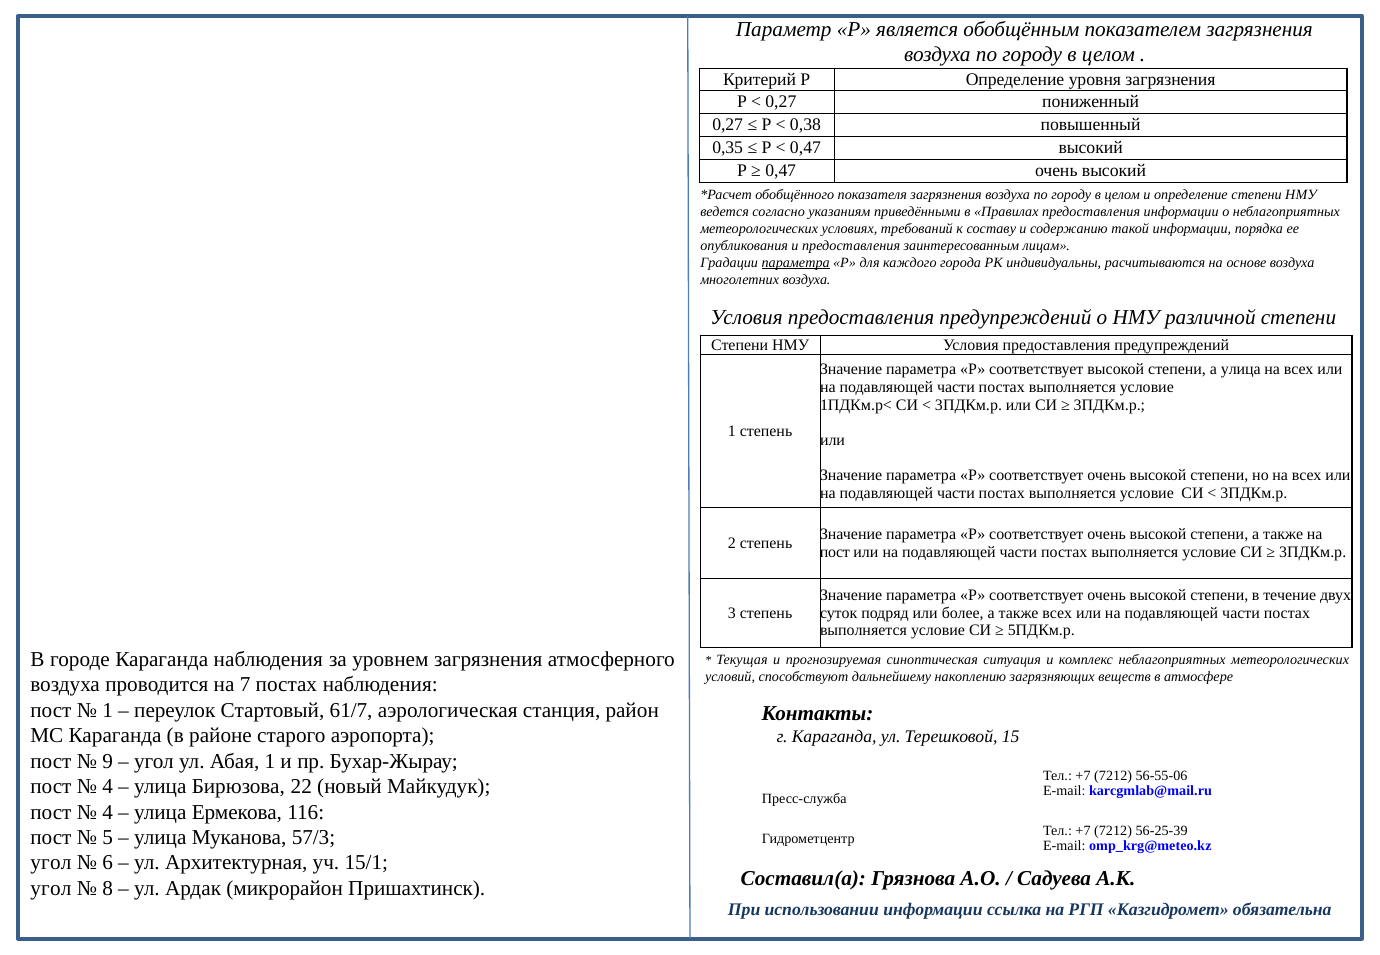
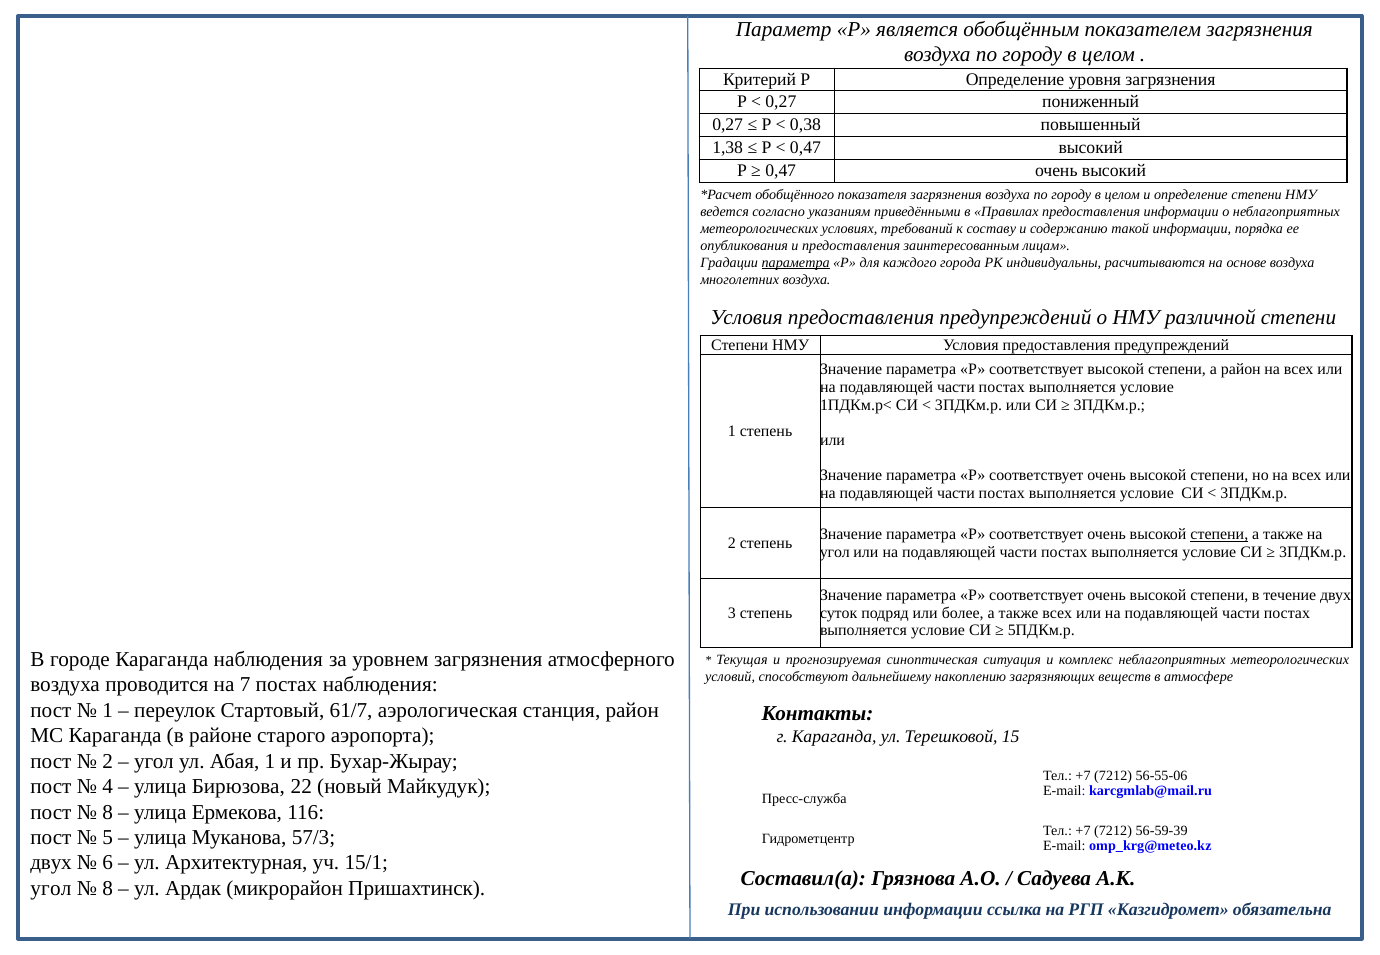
0,35: 0,35 -> 1,38 (728, 148)
а улица: улица -> район (1241, 370)
степени underline: none -> present (1219, 535)
пост: пост -> угол (835, 552)
9: 9 -> 2 (108, 761)
4: 4 -> 8 (108, 812)
56-25-39: 56-25-39 -> 56-59-39 (1162, 831)
угол: угол -> двух (51, 863)
